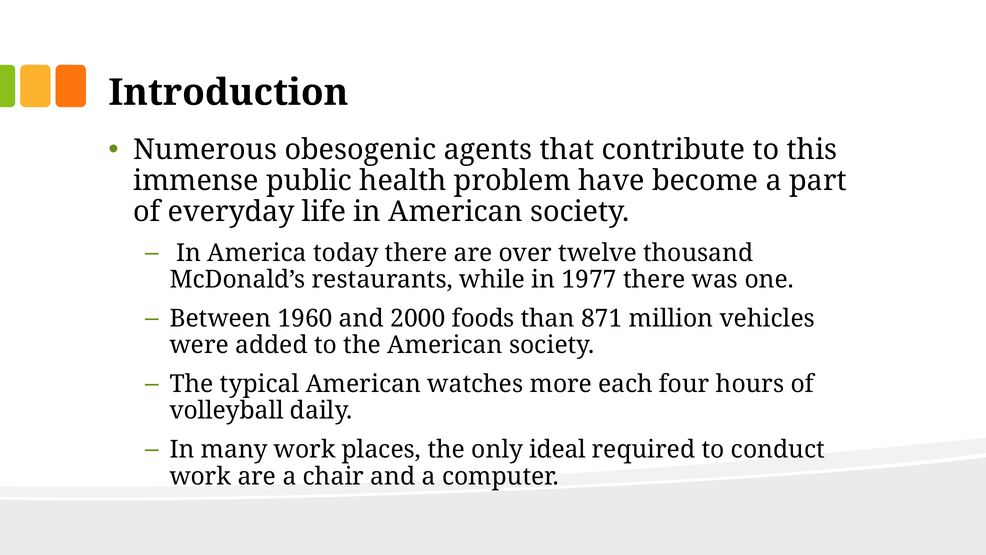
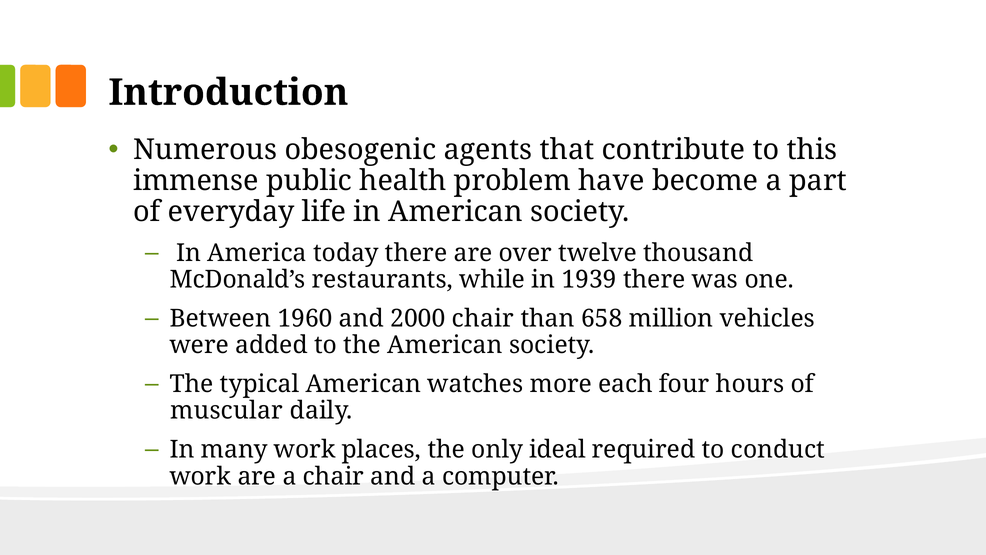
1977: 1977 -> 1939 (589, 280)
2000 foods: foods -> chair (483, 318)
871: 871 -> 658 (602, 318)
volleyball: volleyball -> muscular (226, 411)
